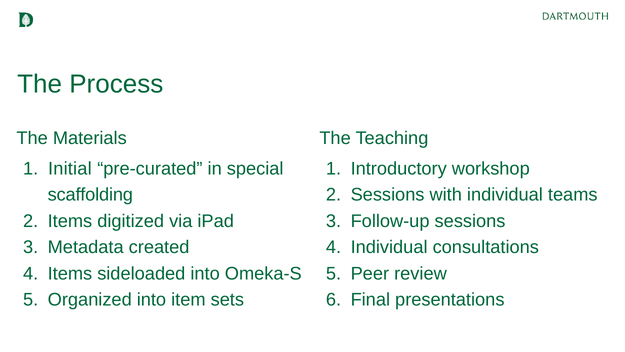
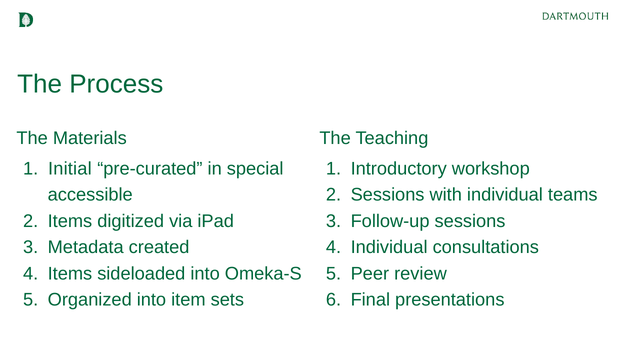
scaffolding: scaffolding -> accessible (90, 195)
